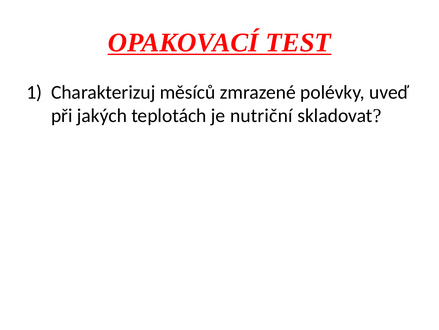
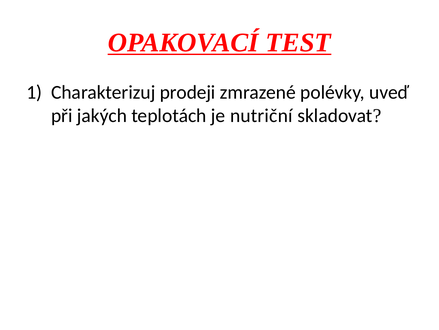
měsíců: měsíců -> prodeji (188, 92)
